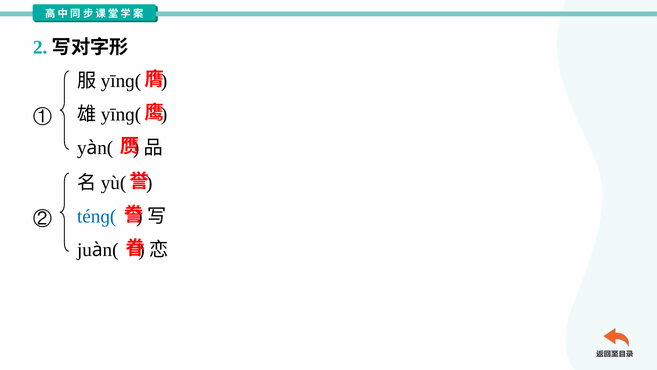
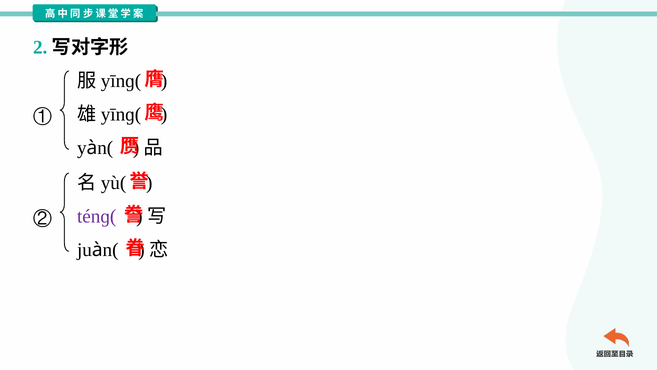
ténɡ( colour: blue -> purple (97, 216)
